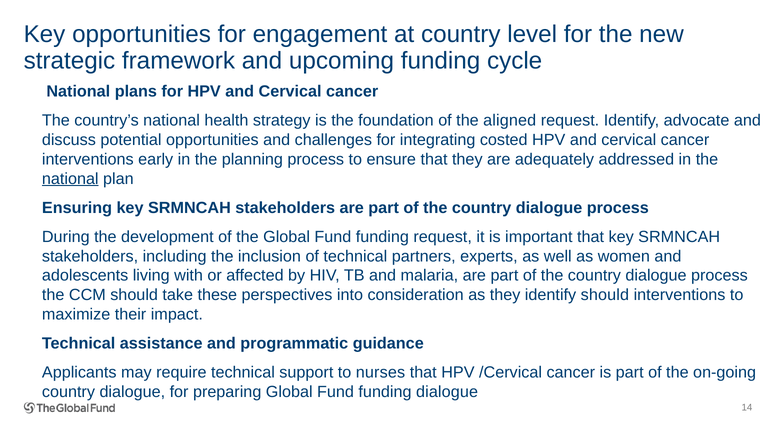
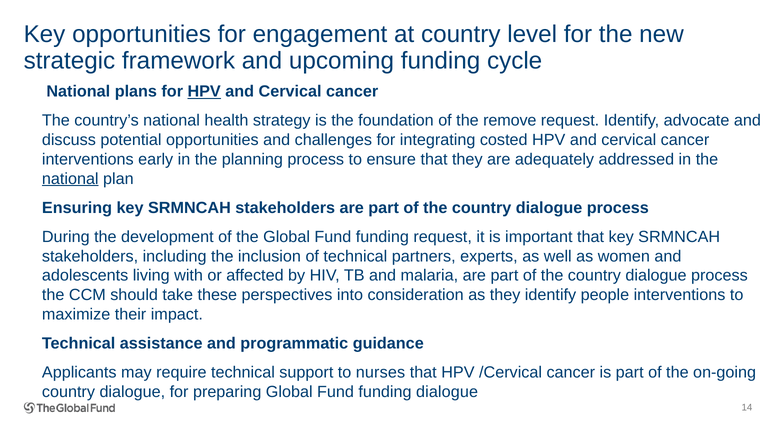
HPV underline: none -> present (204, 92)
aligned: aligned -> remove (510, 121)
identify should: should -> people (605, 295)
